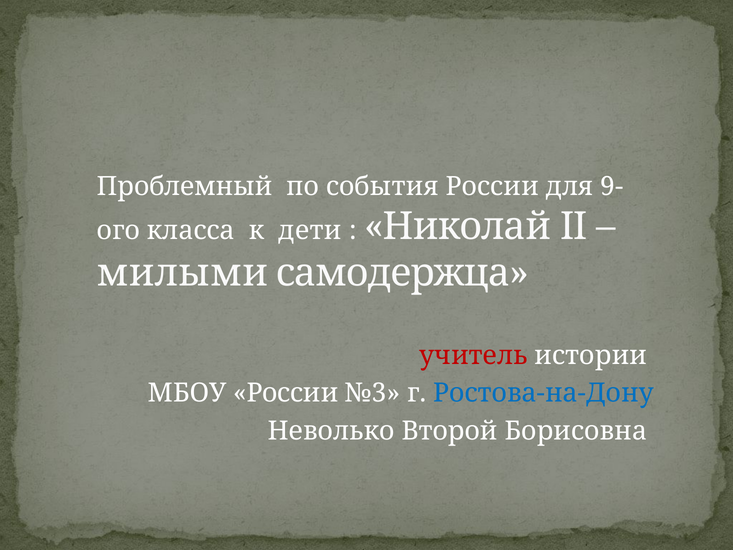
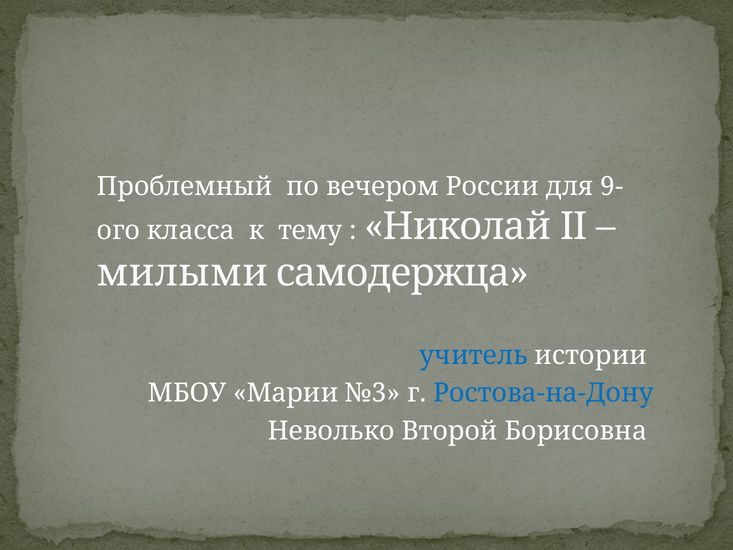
события: события -> вечером (383, 187)
дети: дети -> тему (310, 231)
учитель colour: red -> blue (473, 355)
МБОУ России: России -> Марии (286, 393)
